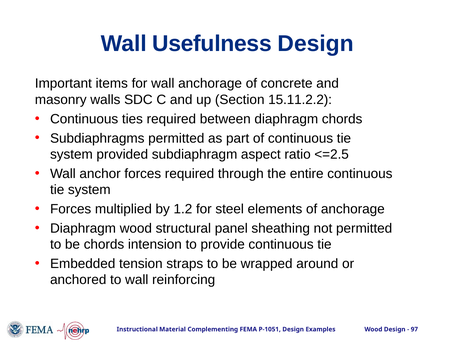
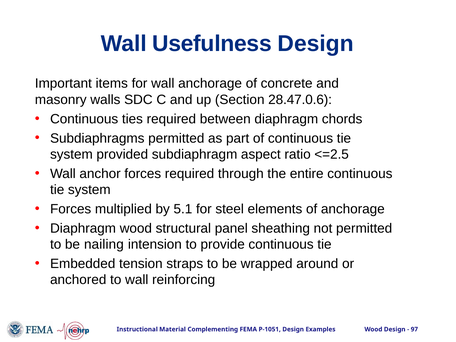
15.11.2.2: 15.11.2.2 -> 28.47.0.6 (300, 100)
1.2: 1.2 -> 5.1 (183, 209)
be chords: chords -> nailing (104, 244)
